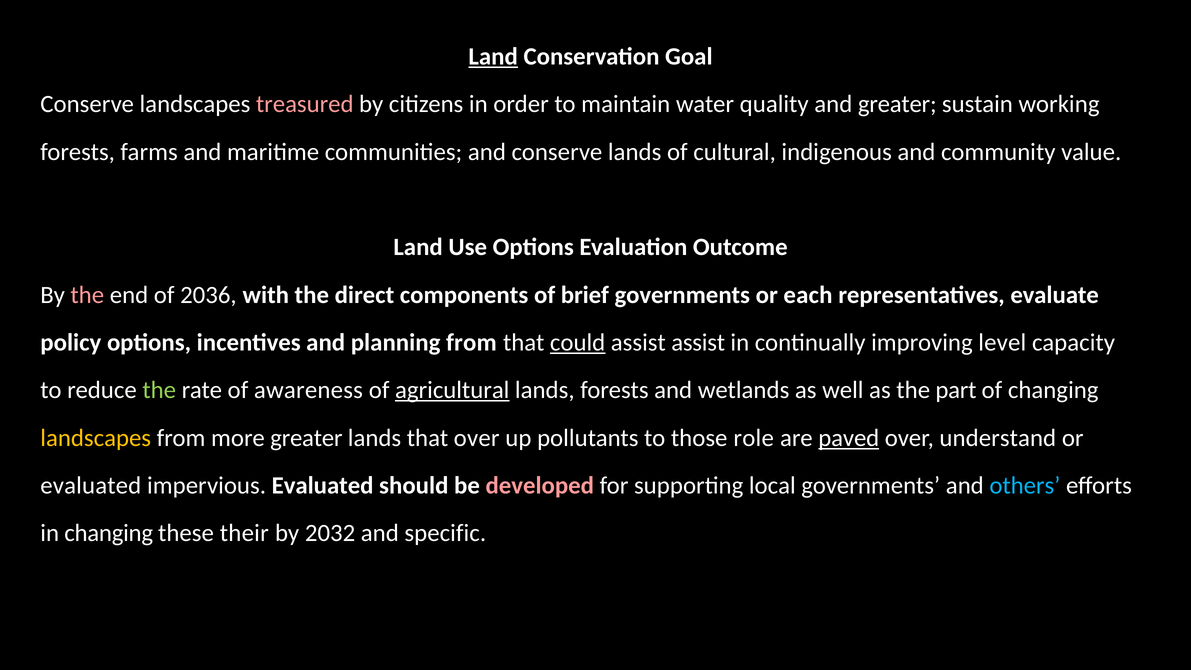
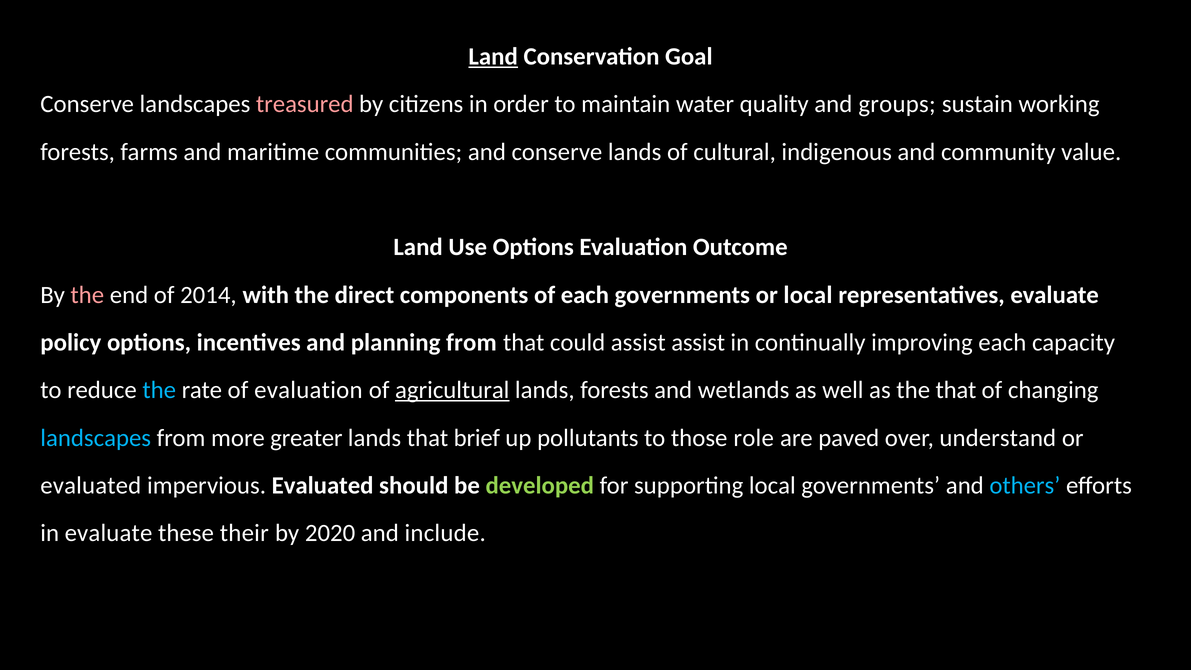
and greater: greater -> groups (897, 104)
2036: 2036 -> 2014 (208, 295)
of brief: brief -> each (585, 295)
or each: each -> local (808, 295)
could underline: present -> none (578, 342)
improving level: level -> each (1002, 342)
the colour: light green -> light blue (159, 390)
of awareness: awareness -> evaluation (308, 390)
the part: part -> that (956, 390)
landscapes colour: yellow -> light blue (96, 438)
that over: over -> brief (477, 438)
paved underline: present -> none (849, 438)
developed colour: pink -> light green (540, 485)
in changing: changing -> evaluate (108, 533)
2032: 2032 -> 2020 (330, 533)
specific: specific -> include (445, 533)
